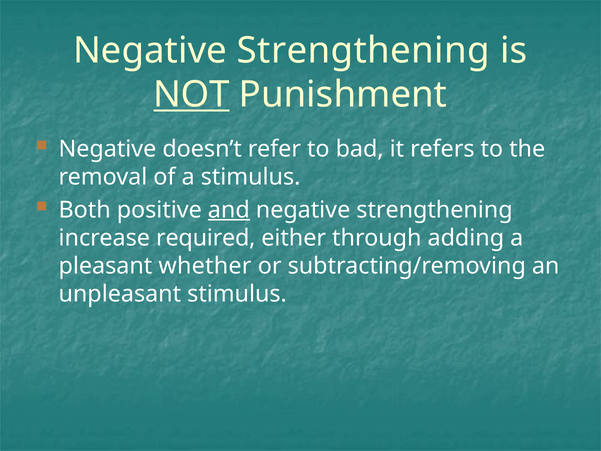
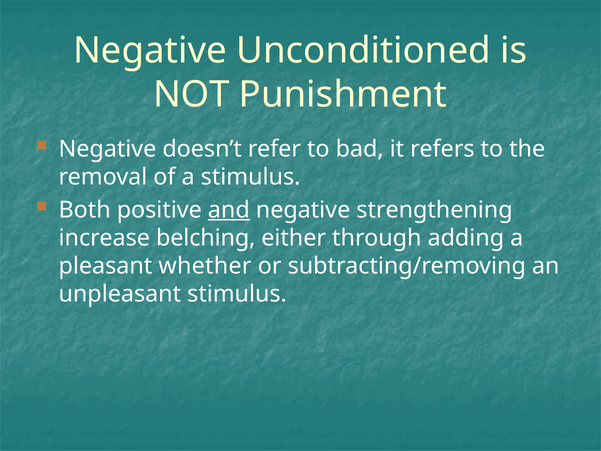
Strengthening: Strengthening -> Unconditioned (364, 51)
NOT underline: present -> none (192, 95)
required: required -> belching (206, 238)
